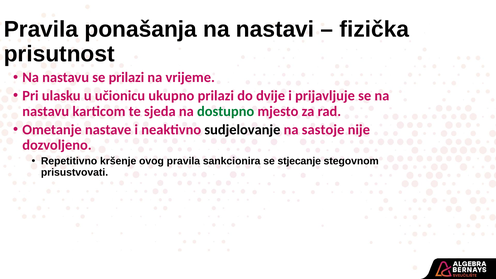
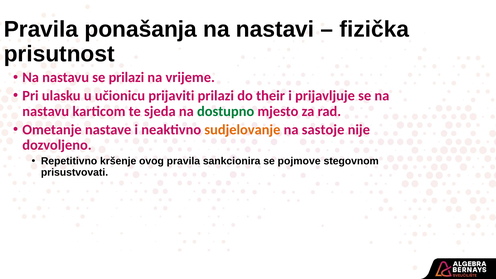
ukupno: ukupno -> prijaviti (171, 96)
dvije: dvije -> their (271, 96)
sudjelovanje colour: black -> orange (242, 130)
stjecanje: stjecanje -> pojmove (299, 161)
